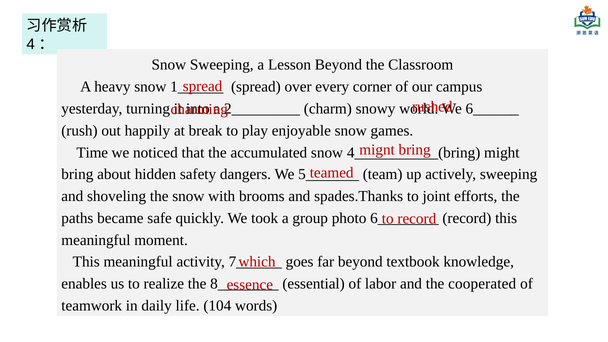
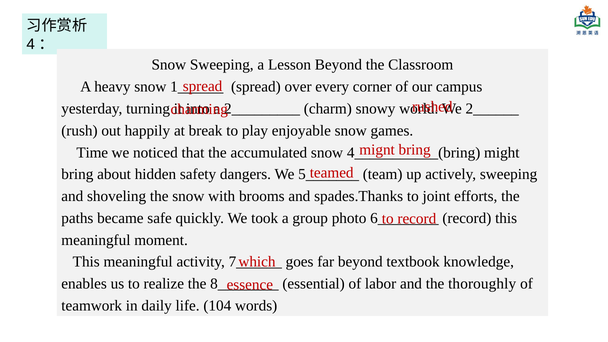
6______: 6______ -> 2______ (492, 109)
cooperated: cooperated -> thoroughly (482, 284)
